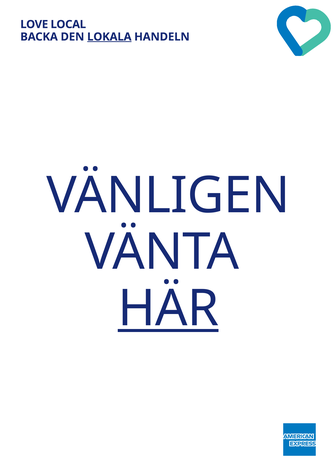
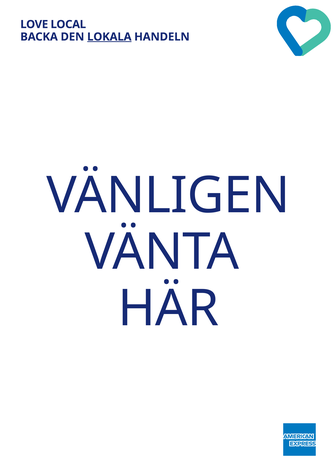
HÄR underline: present -> none (168, 308)
